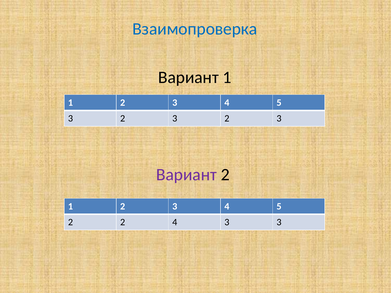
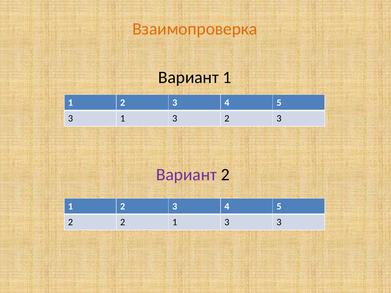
Взаимопроверка colour: blue -> orange (195, 29)
2: 2 -> 1 (123, 119)
2 2 4: 4 -> 1 (175, 222)
